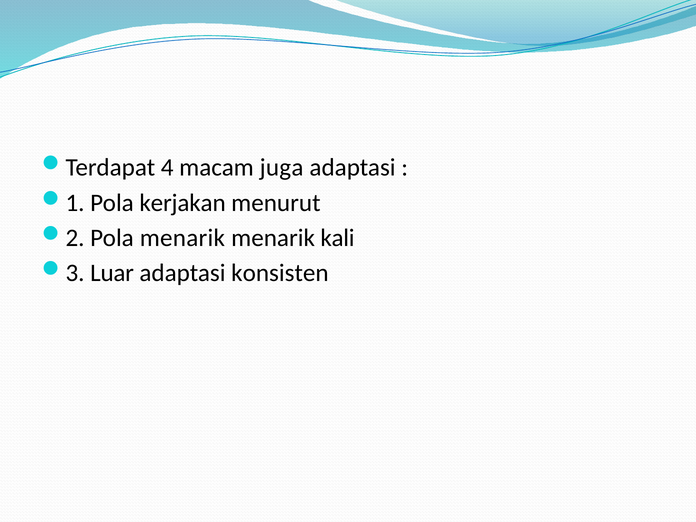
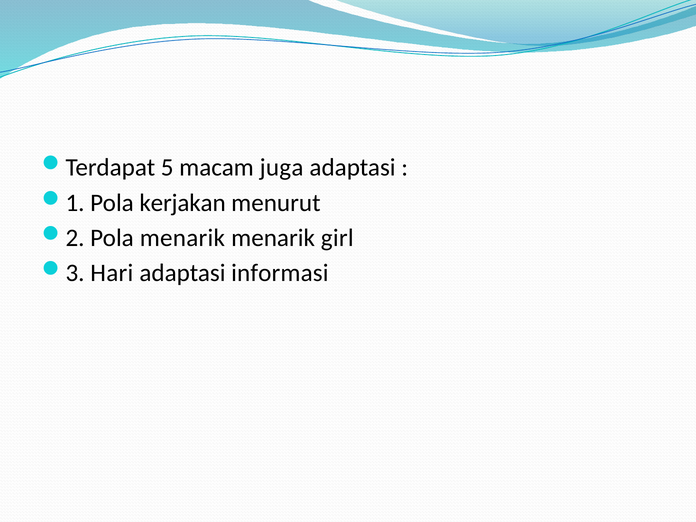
4: 4 -> 5 (167, 168)
kali: kali -> girl (337, 238)
Luar: Luar -> Hari (112, 273)
konsisten: konsisten -> informasi (280, 273)
